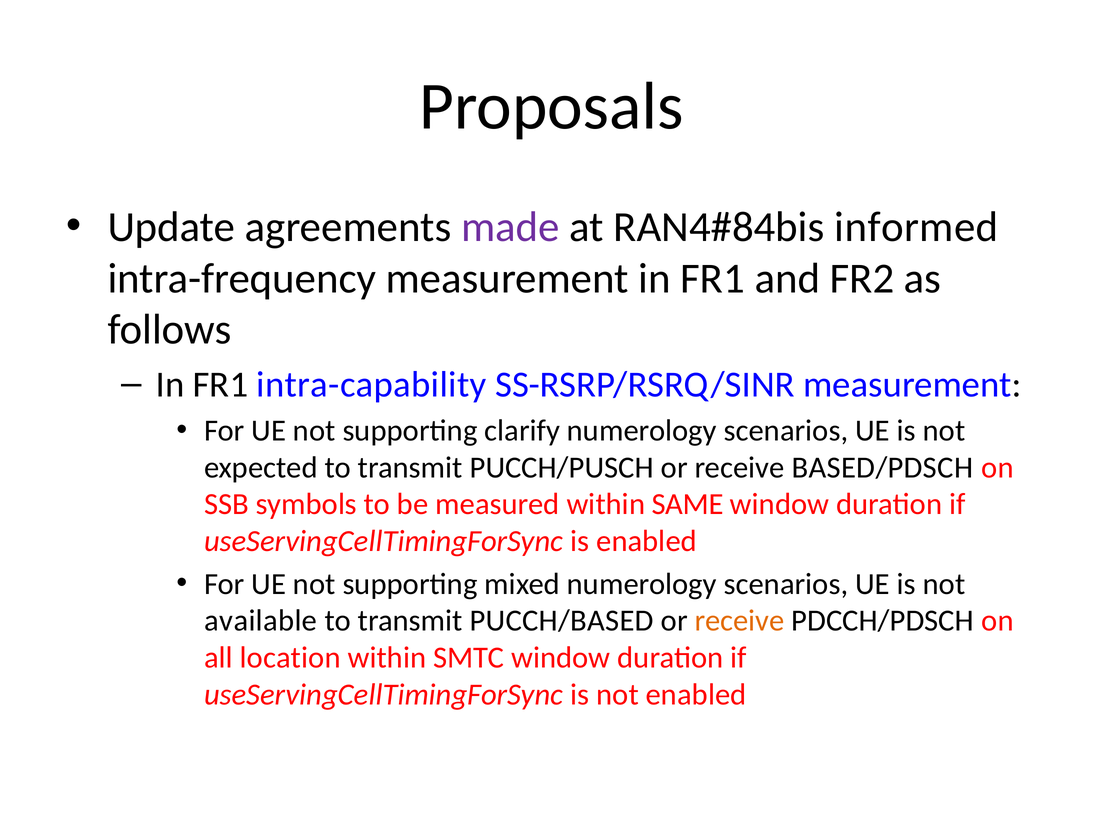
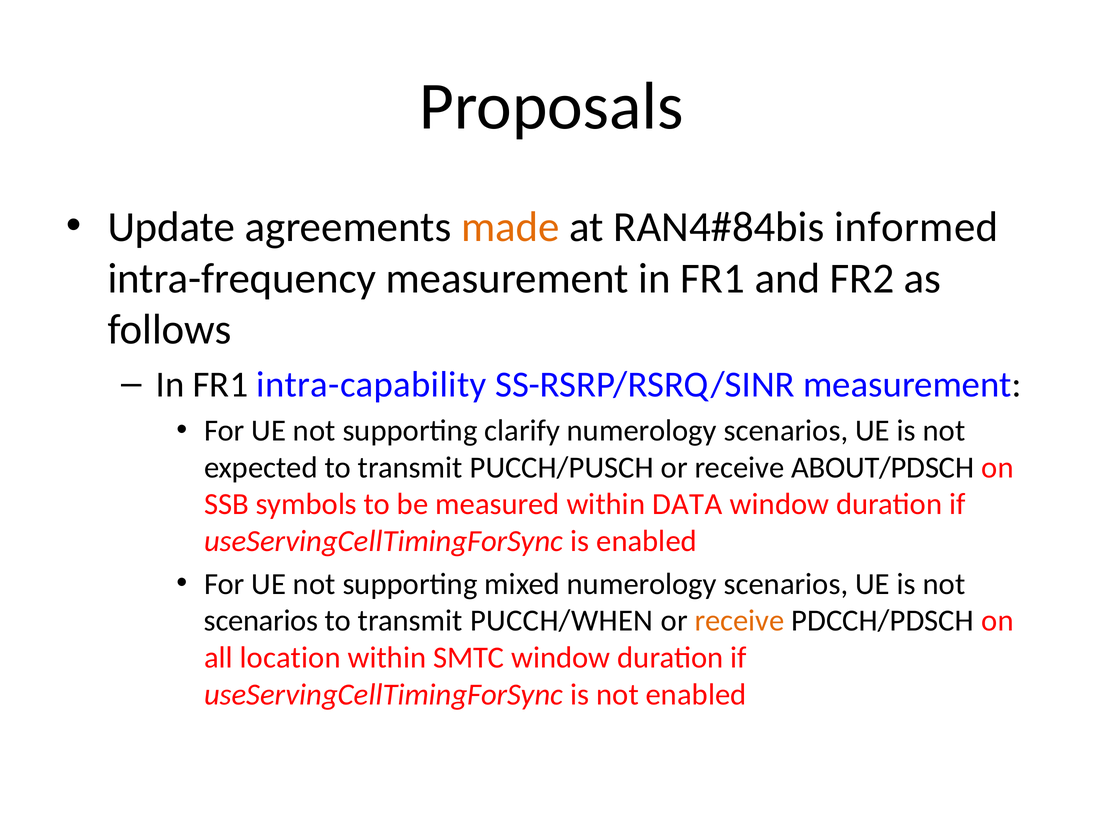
made colour: purple -> orange (510, 227)
BASED/PDSCH: BASED/PDSCH -> ABOUT/PDSCH (883, 468)
SAME: SAME -> DATA (687, 504)
available: available -> scenarios (261, 621)
PUCCH/BASED: PUCCH/BASED -> PUCCH/WHEN (562, 621)
